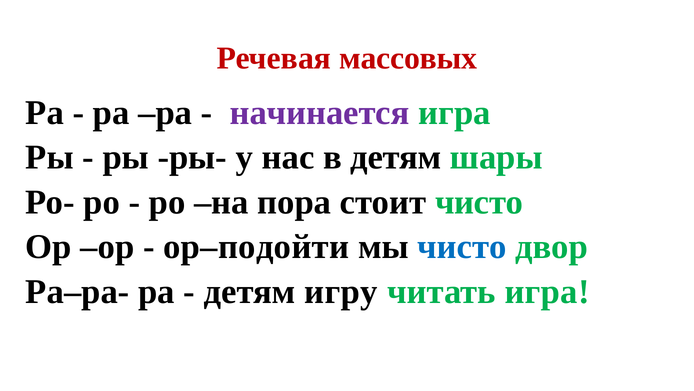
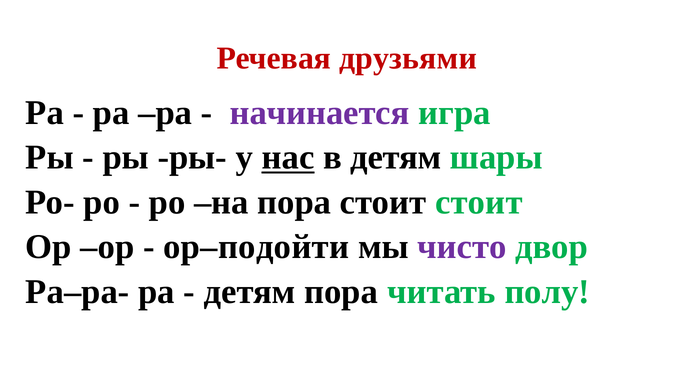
массовых: массовых -> друзьями (408, 58)
нас underline: none -> present (288, 157)
стоит чисто: чисто -> стоит (479, 202)
чисто colour: blue -> purple (462, 247)
детям игру: игру -> пора (341, 291)
читать игра: игра -> полу (547, 291)
